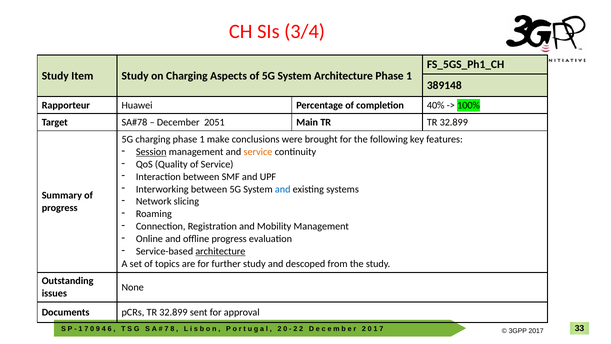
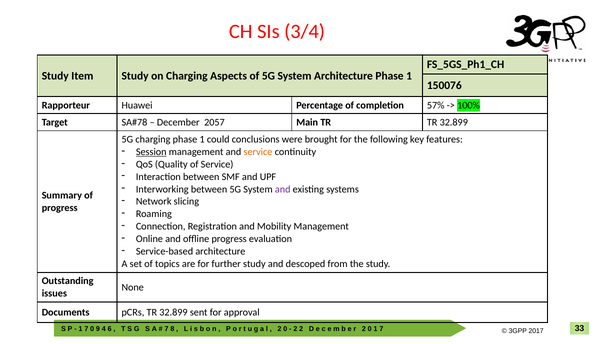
389148: 389148 -> 150076 (444, 85)
40%: 40% -> 57% (436, 105)
2051: 2051 -> 2057 (214, 122)
make: make -> could (218, 139)
and colour: blue -> purple (283, 189)
architecture underline: present -> none (220, 251)
